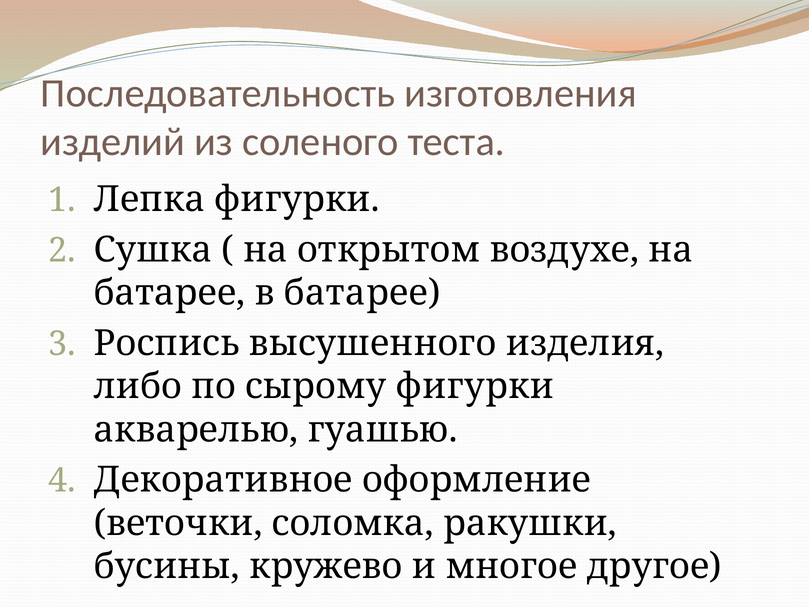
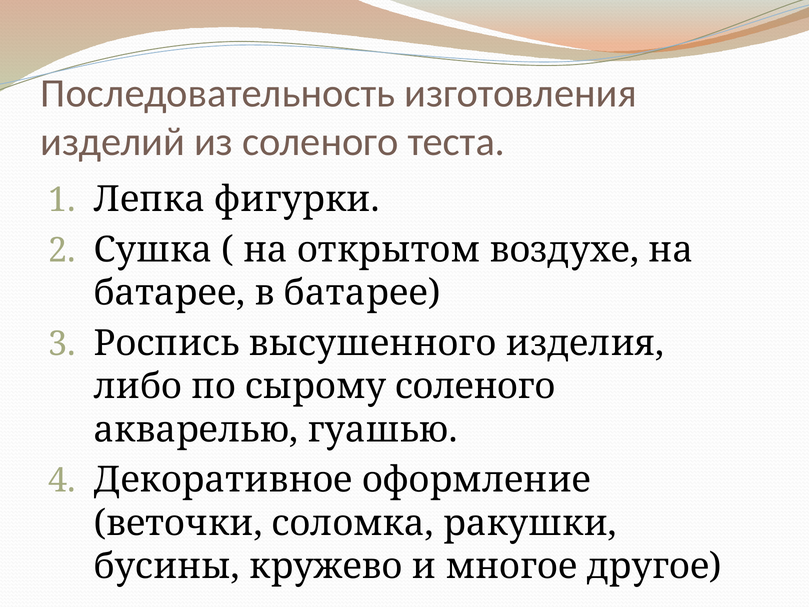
сырому фигурки: фигурки -> соленого (475, 386)
